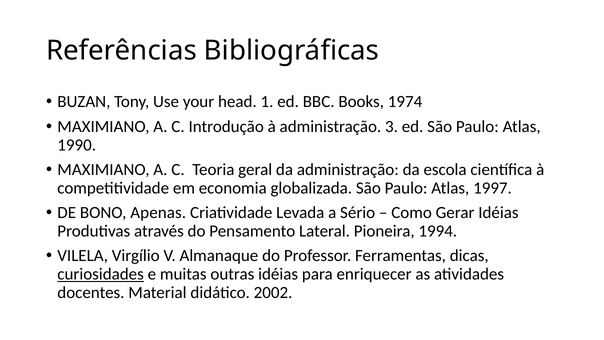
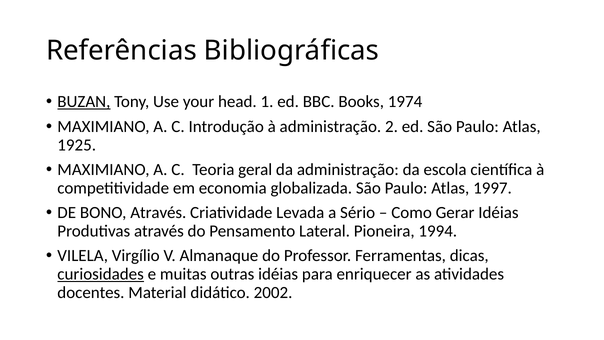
BUZAN underline: none -> present (84, 102)
3: 3 -> 2 (392, 126)
1990: 1990 -> 1925 (77, 145)
BONO Apenas: Apenas -> Através (158, 213)
